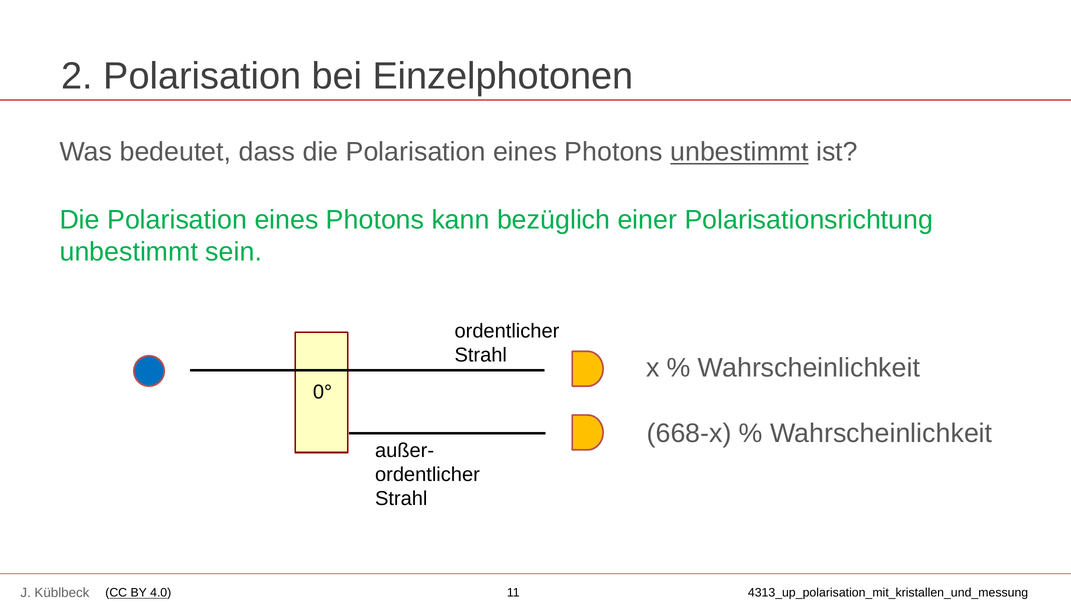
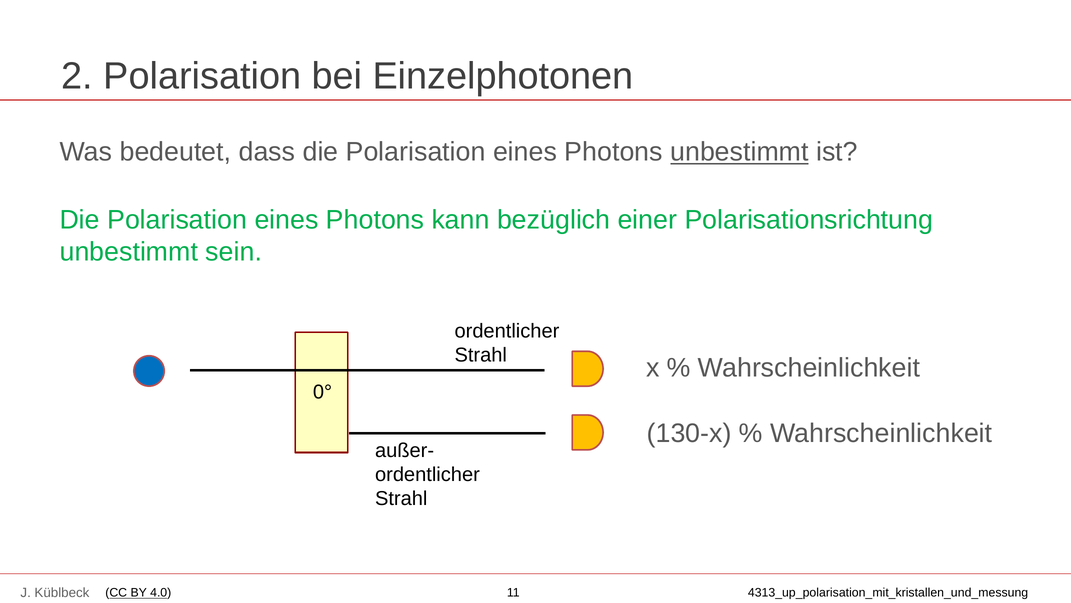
668-x: 668-x -> 130-x (689, 433)
